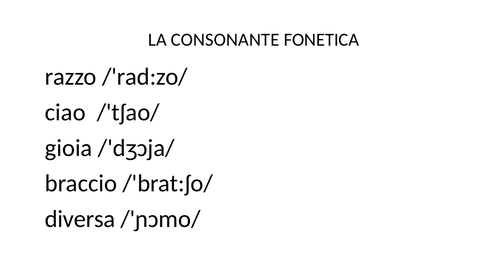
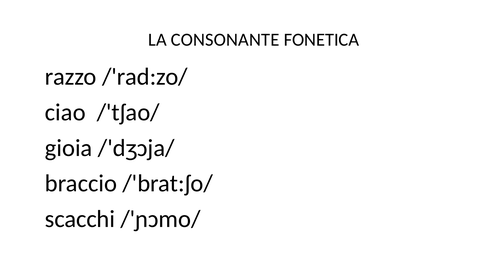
diversa: diversa -> scacchi (80, 219)
